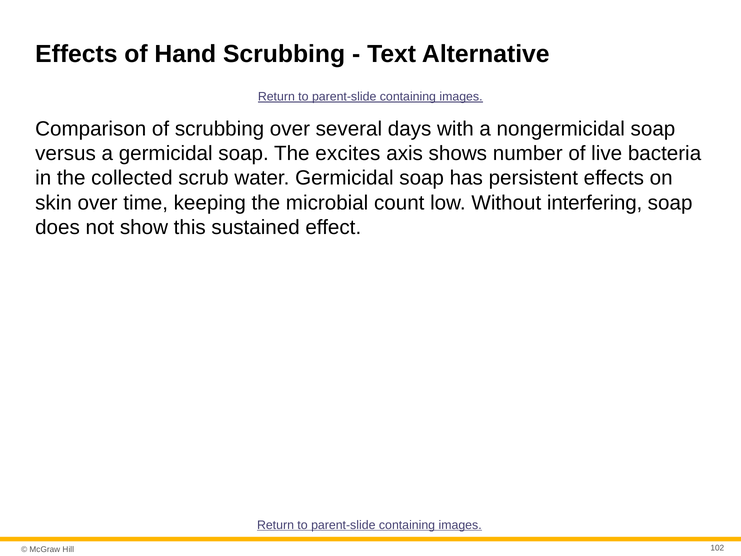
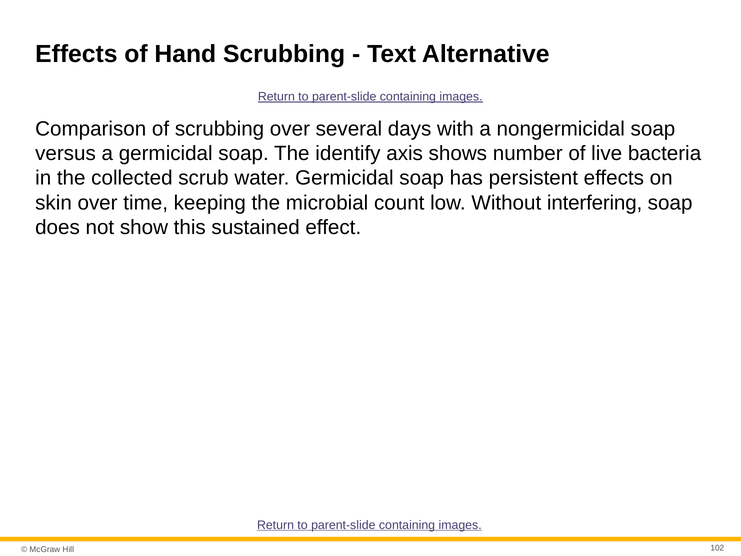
excites: excites -> identify (348, 153)
